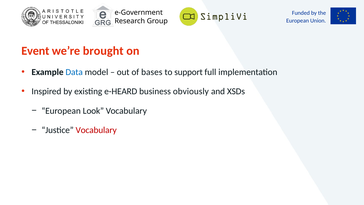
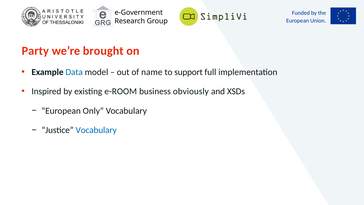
Event: Event -> Party (35, 51)
bases: bases -> name (152, 72)
e-HEARD: e-HEARD -> e-ROOM (121, 91)
Look: Look -> Only (93, 111)
Vocabulary colour: red -> blue (96, 130)
